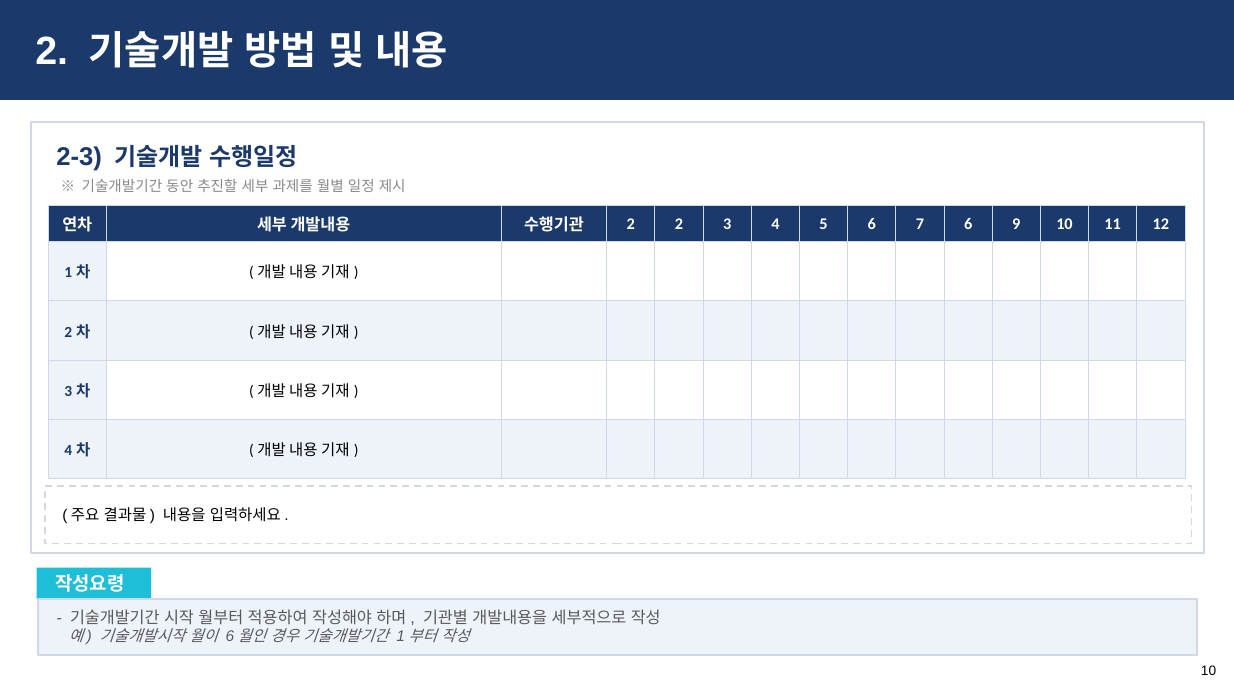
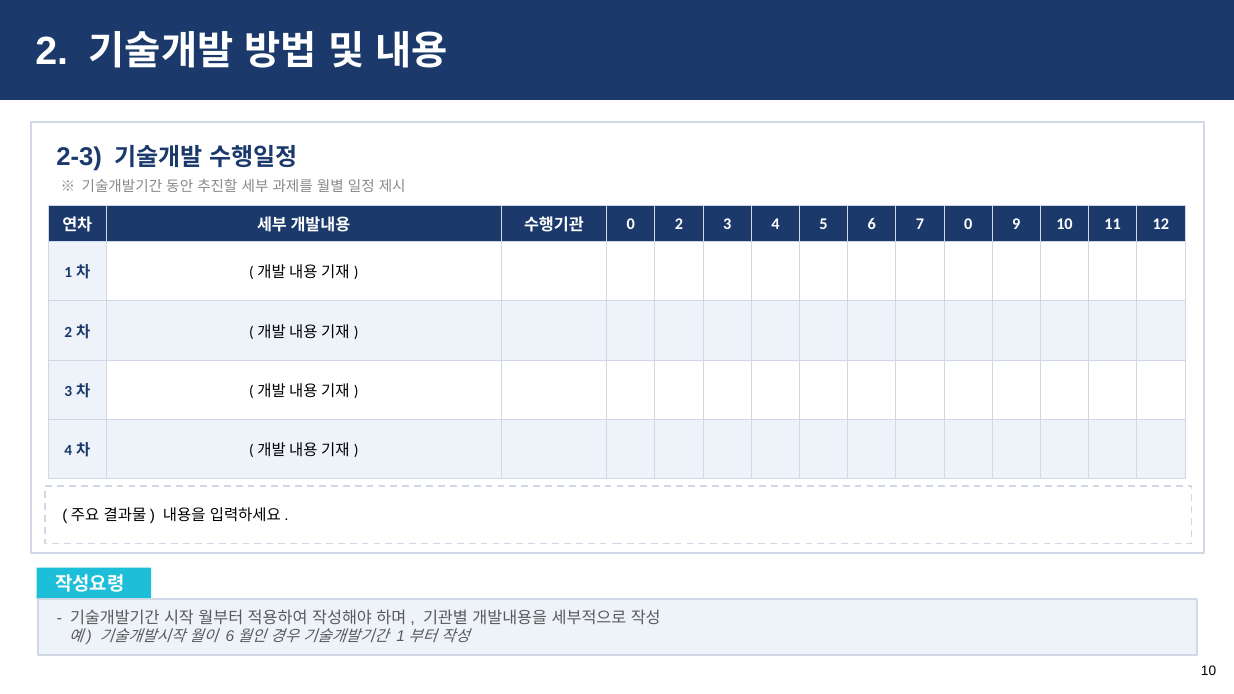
2: 2 -> 0 (631, 224)
7 6: 6 -> 0 (968, 224)
